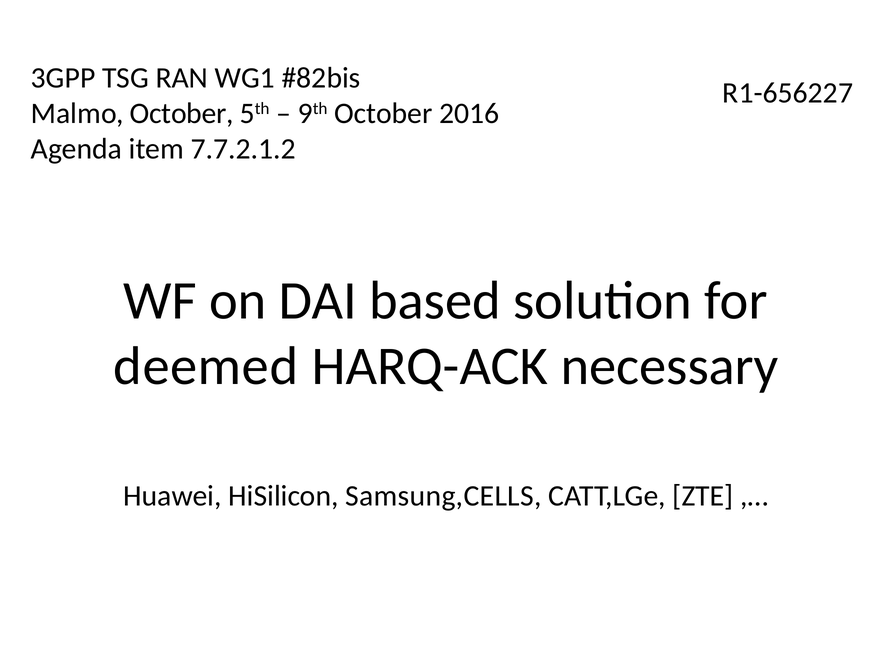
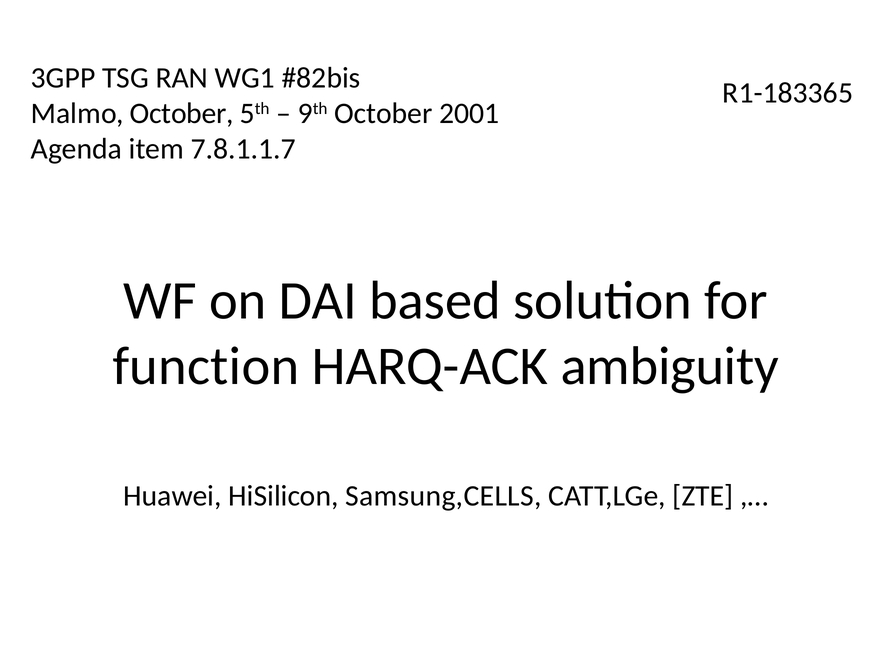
R1-656227: R1-656227 -> R1-183365 (788, 93)
2016: 2016 -> 2001 (469, 113)
7.7.2.1.2: 7.7.2.1.2 -> 7.8.1.1.7 (243, 149)
deemed: deemed -> function (206, 366)
necessary: necessary -> ambiguity (670, 366)
